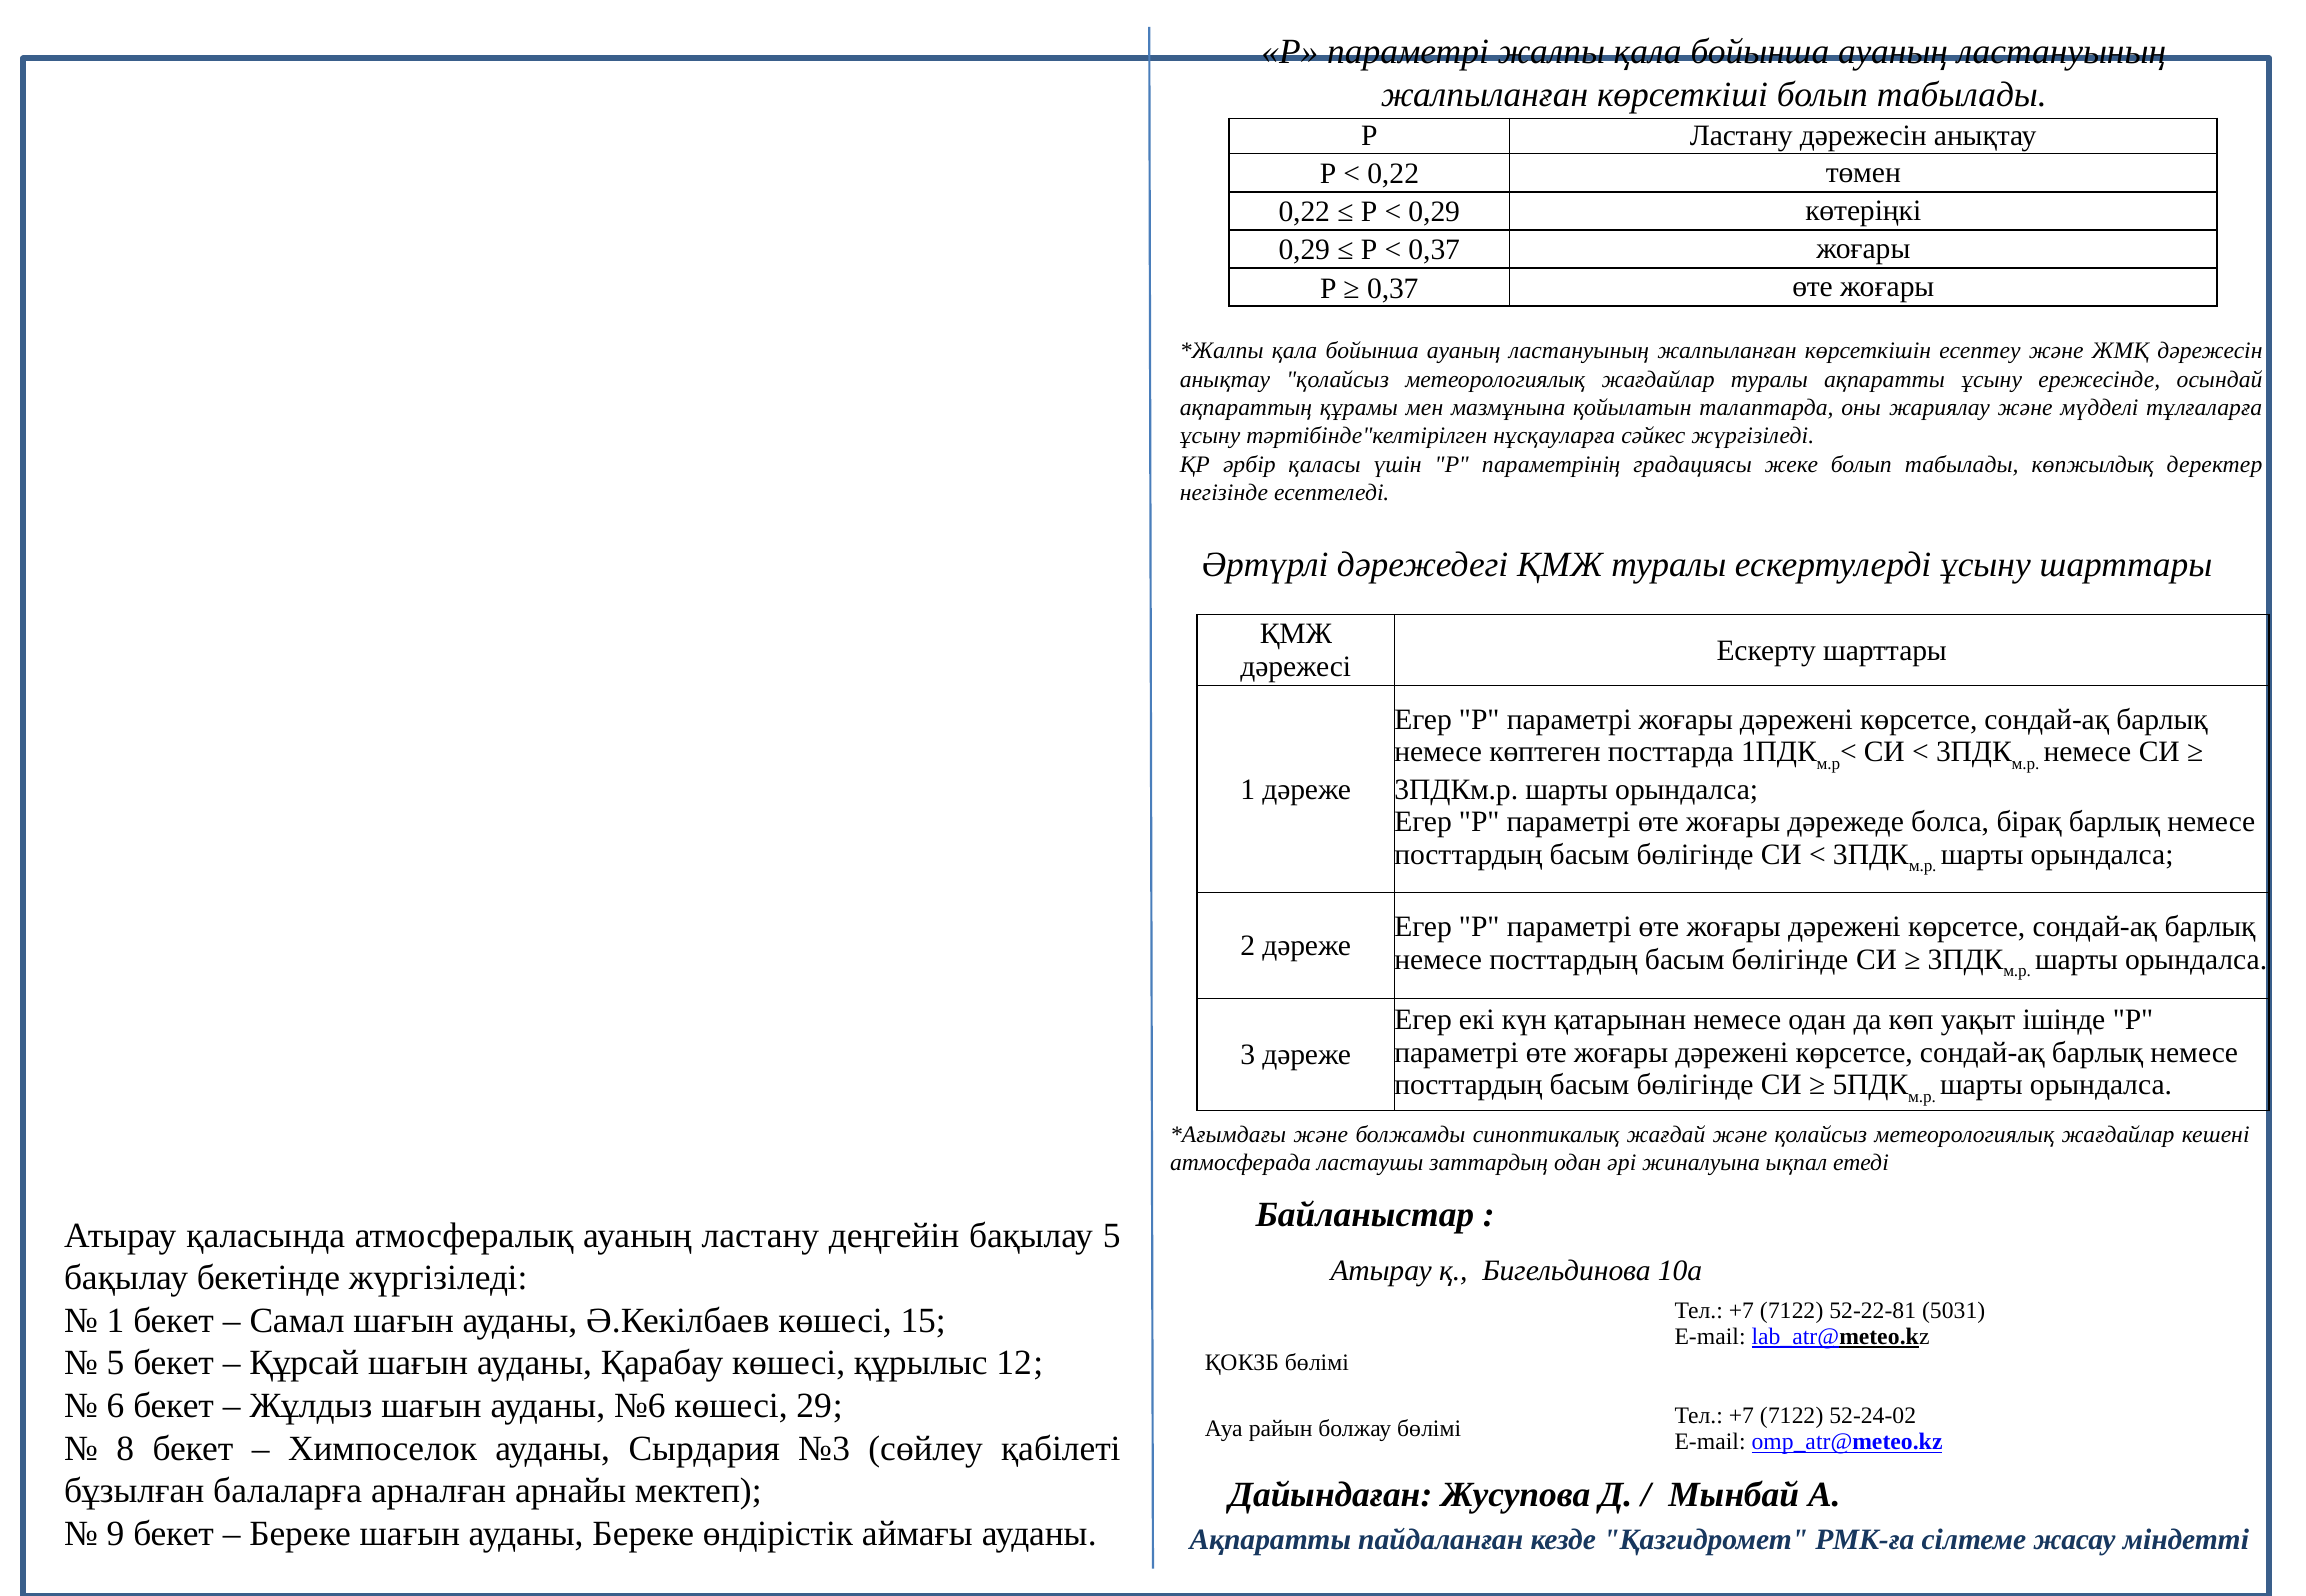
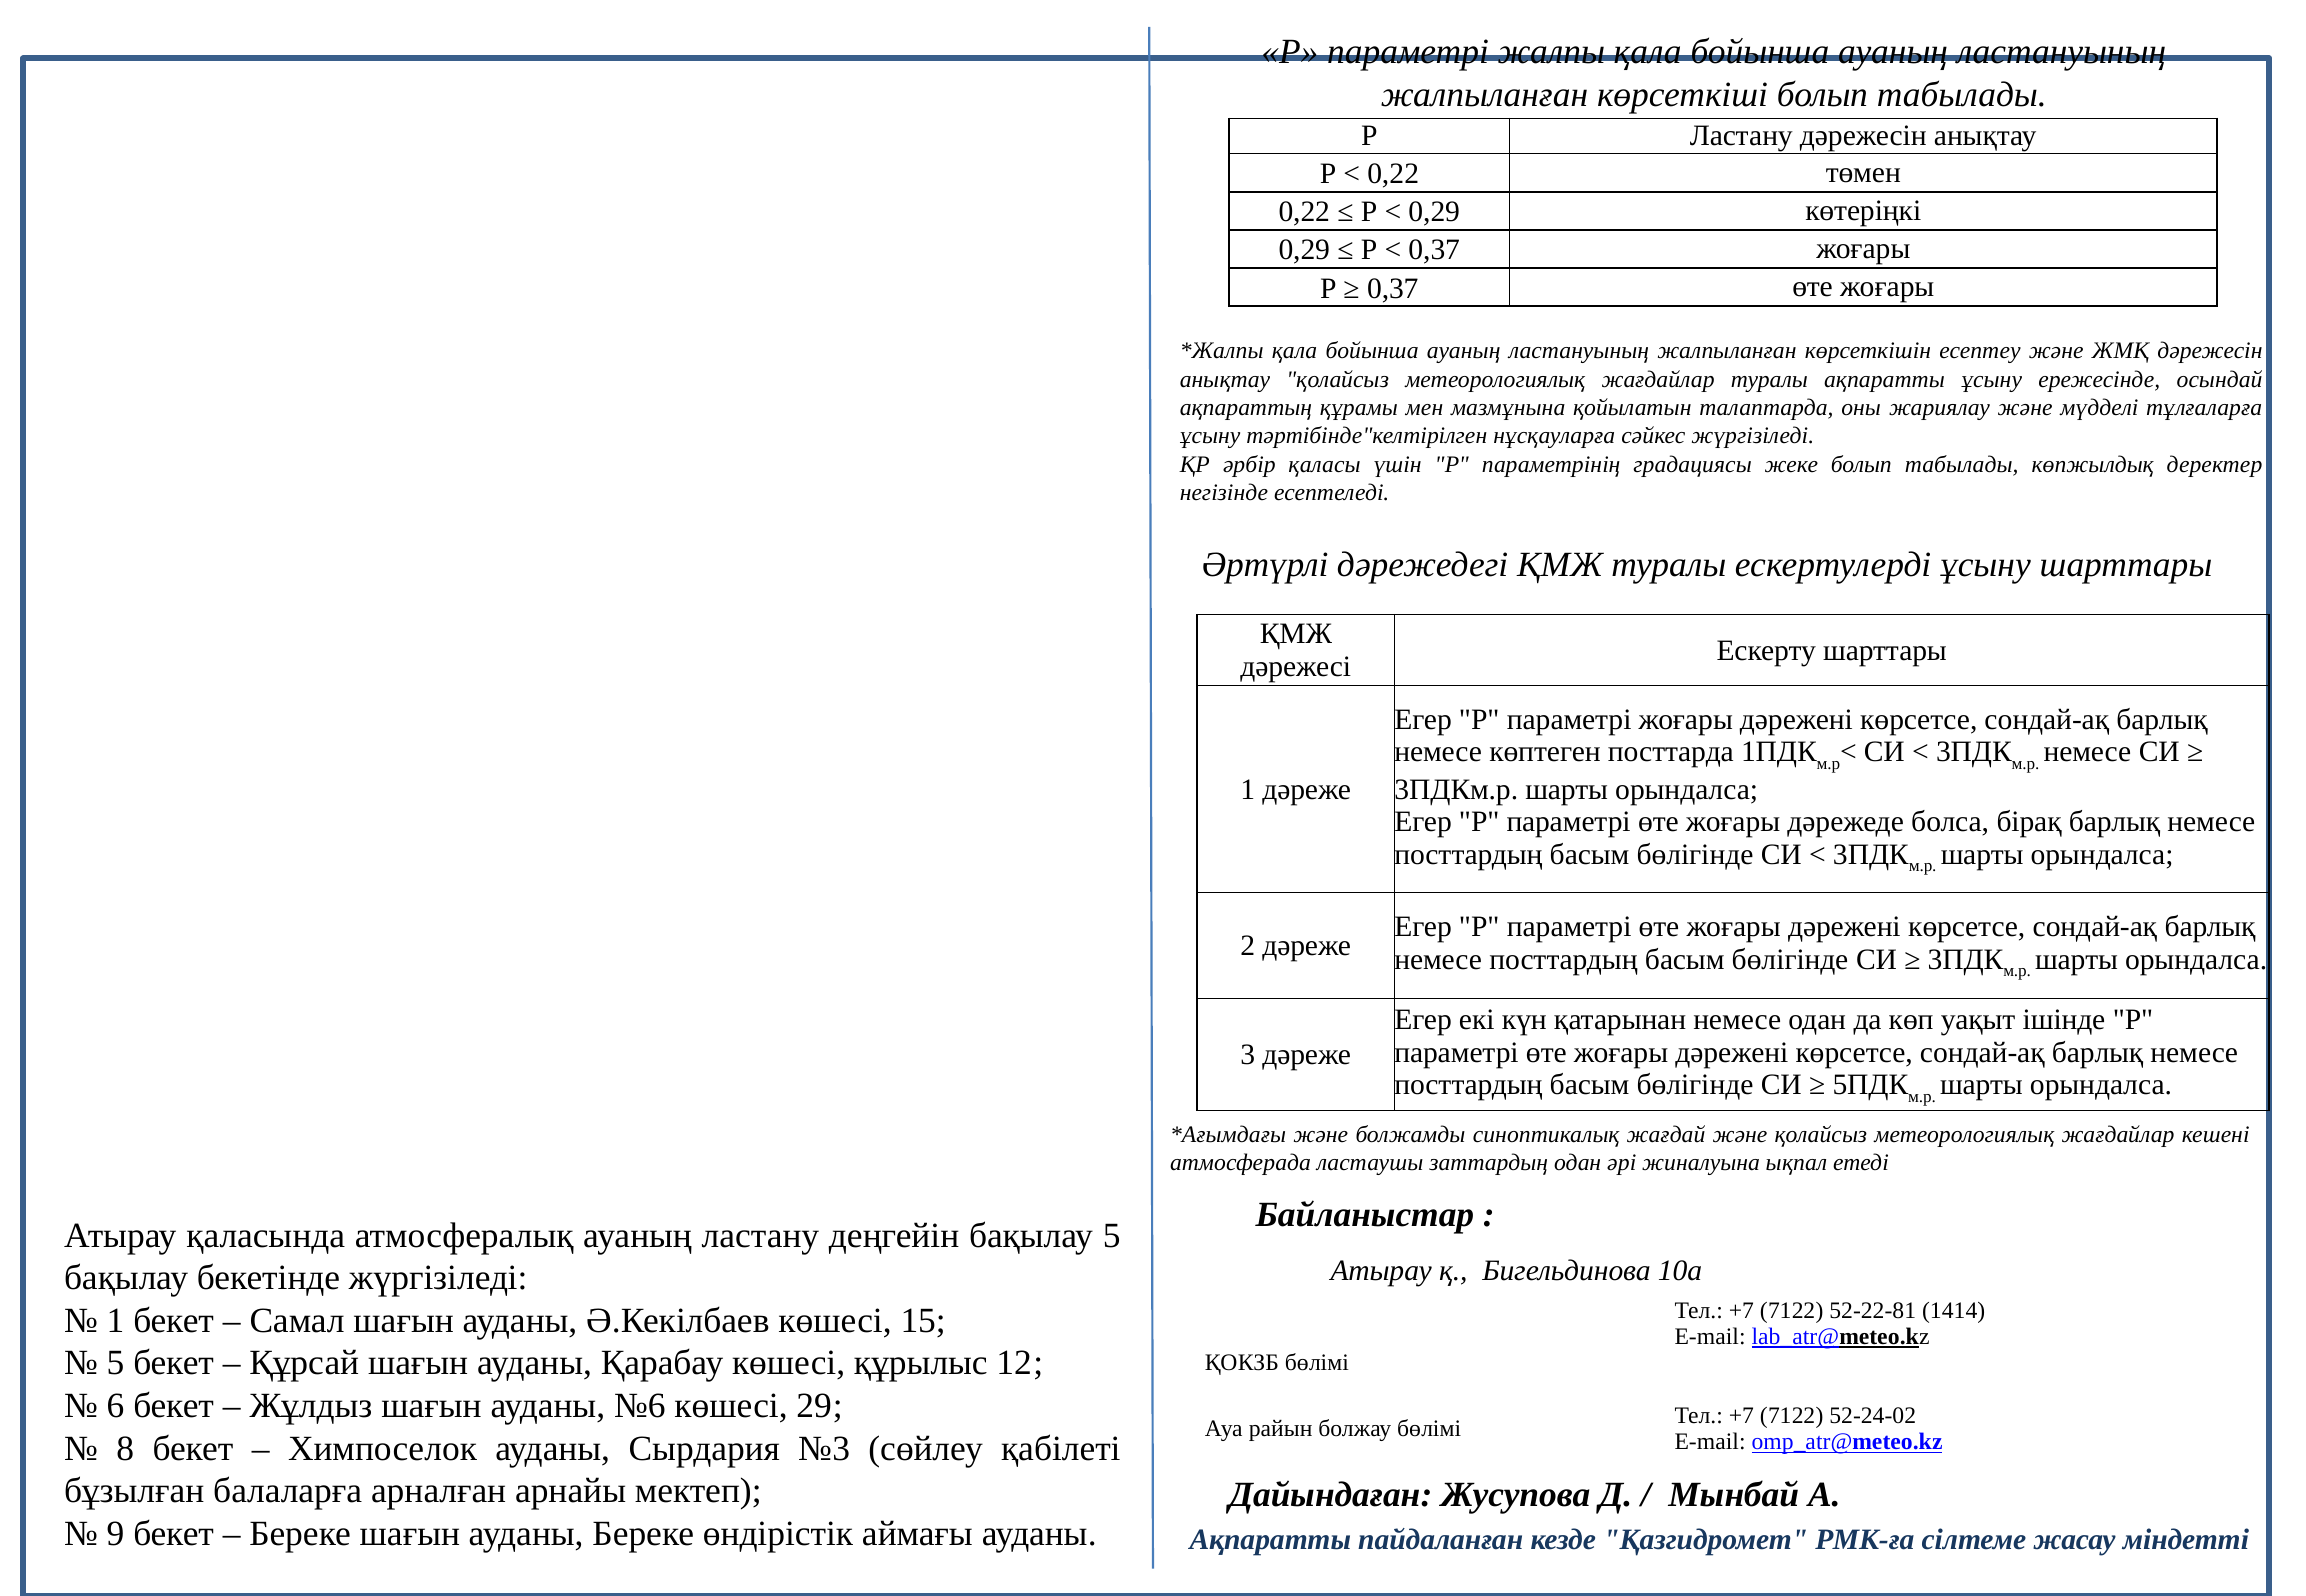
5031: 5031 -> 1414 (1954, 1311)
